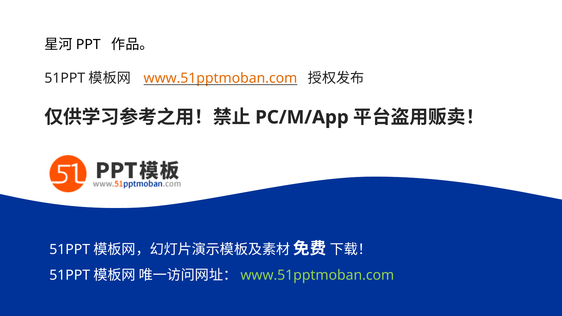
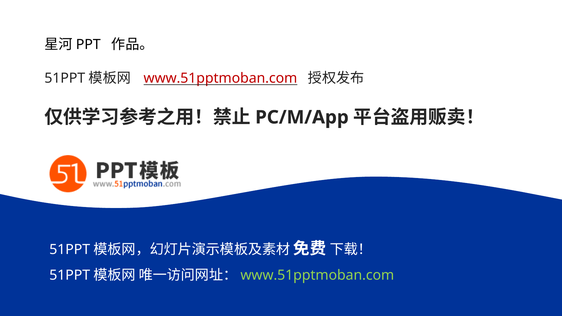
www.51pptmoban.com colour: orange -> red (220, 78)
